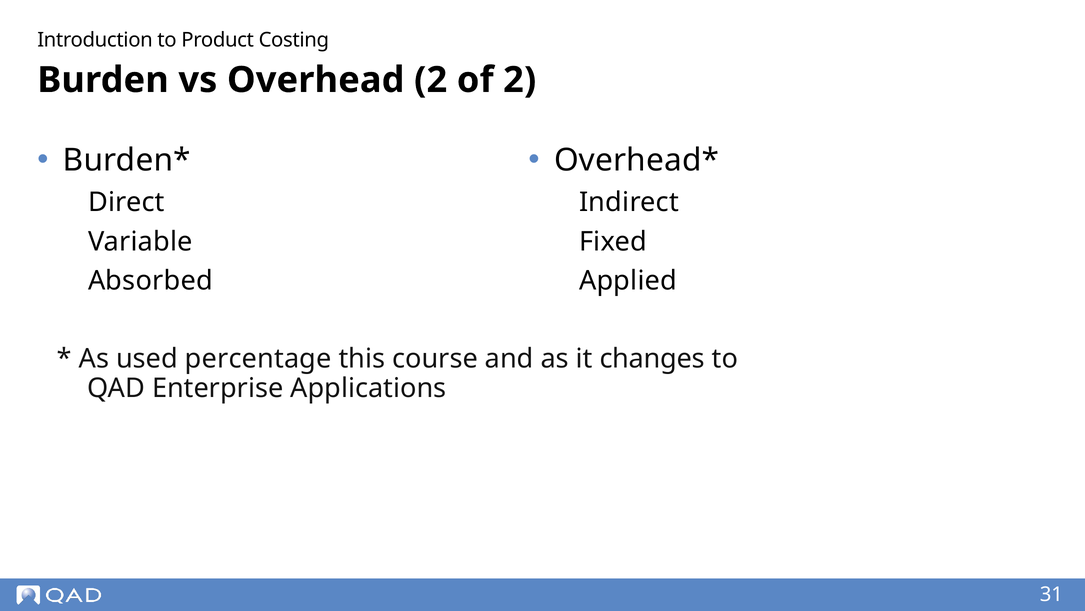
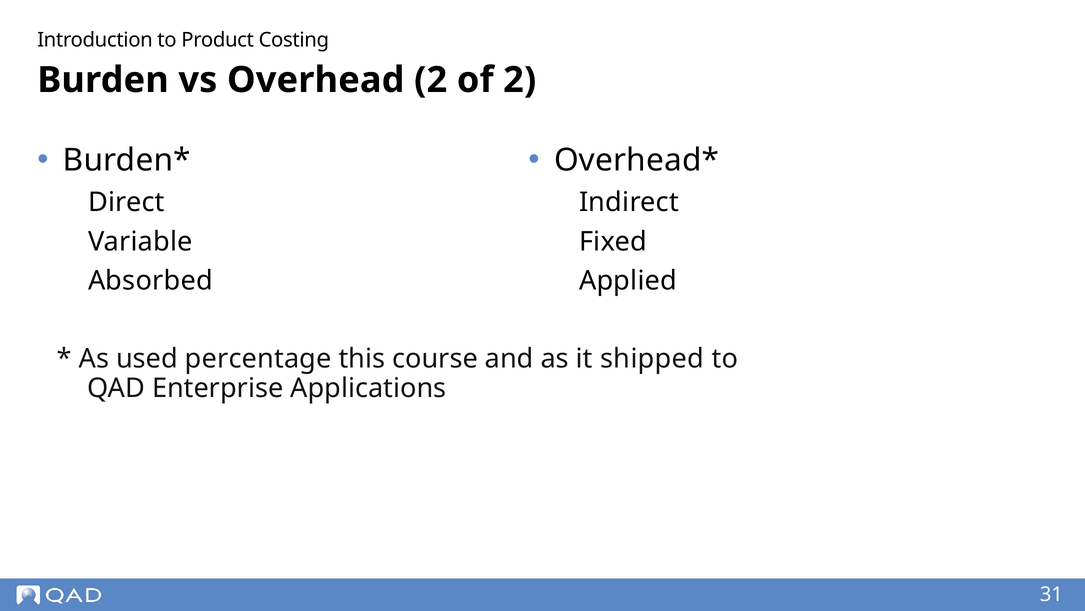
changes: changes -> shipped (652, 359)
